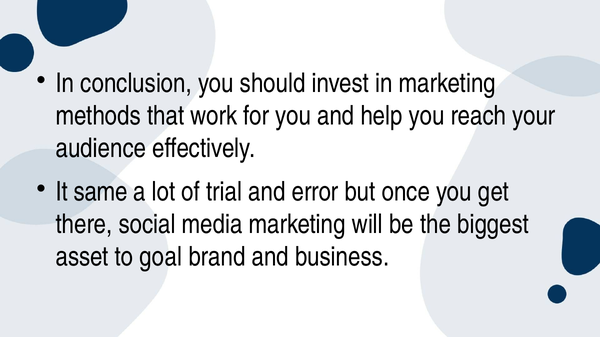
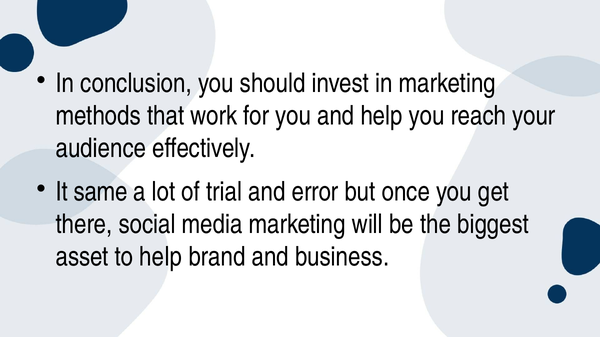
to goal: goal -> help (161, 257)
